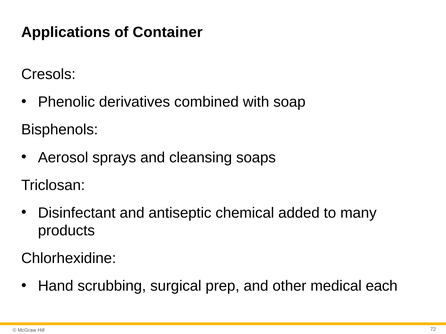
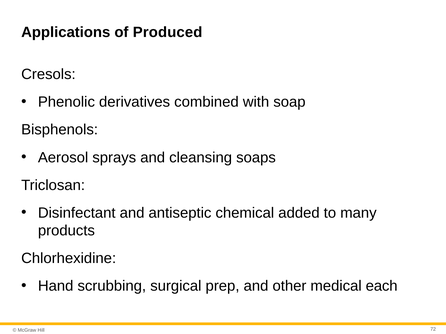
Container: Container -> Produced (168, 32)
